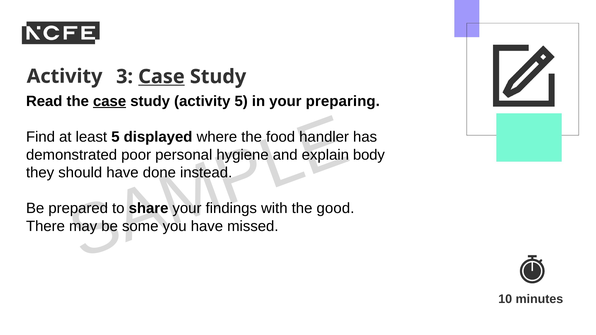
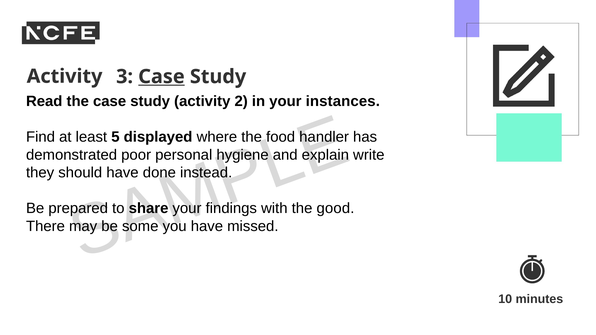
case underline: present -> none (110, 101)
activity 5: 5 -> 2 (241, 101)
preparing: preparing -> instances (343, 101)
body: body -> write (369, 155)
